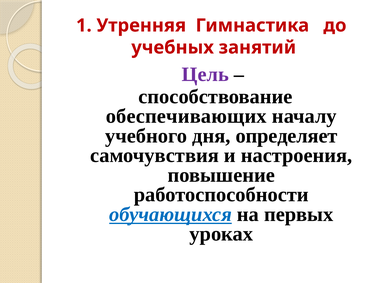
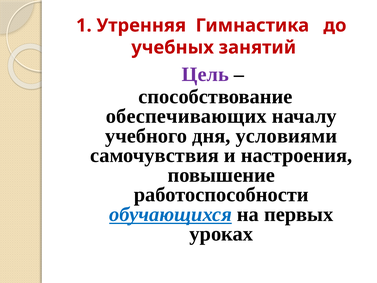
определяет: определяет -> условиями (286, 136)
